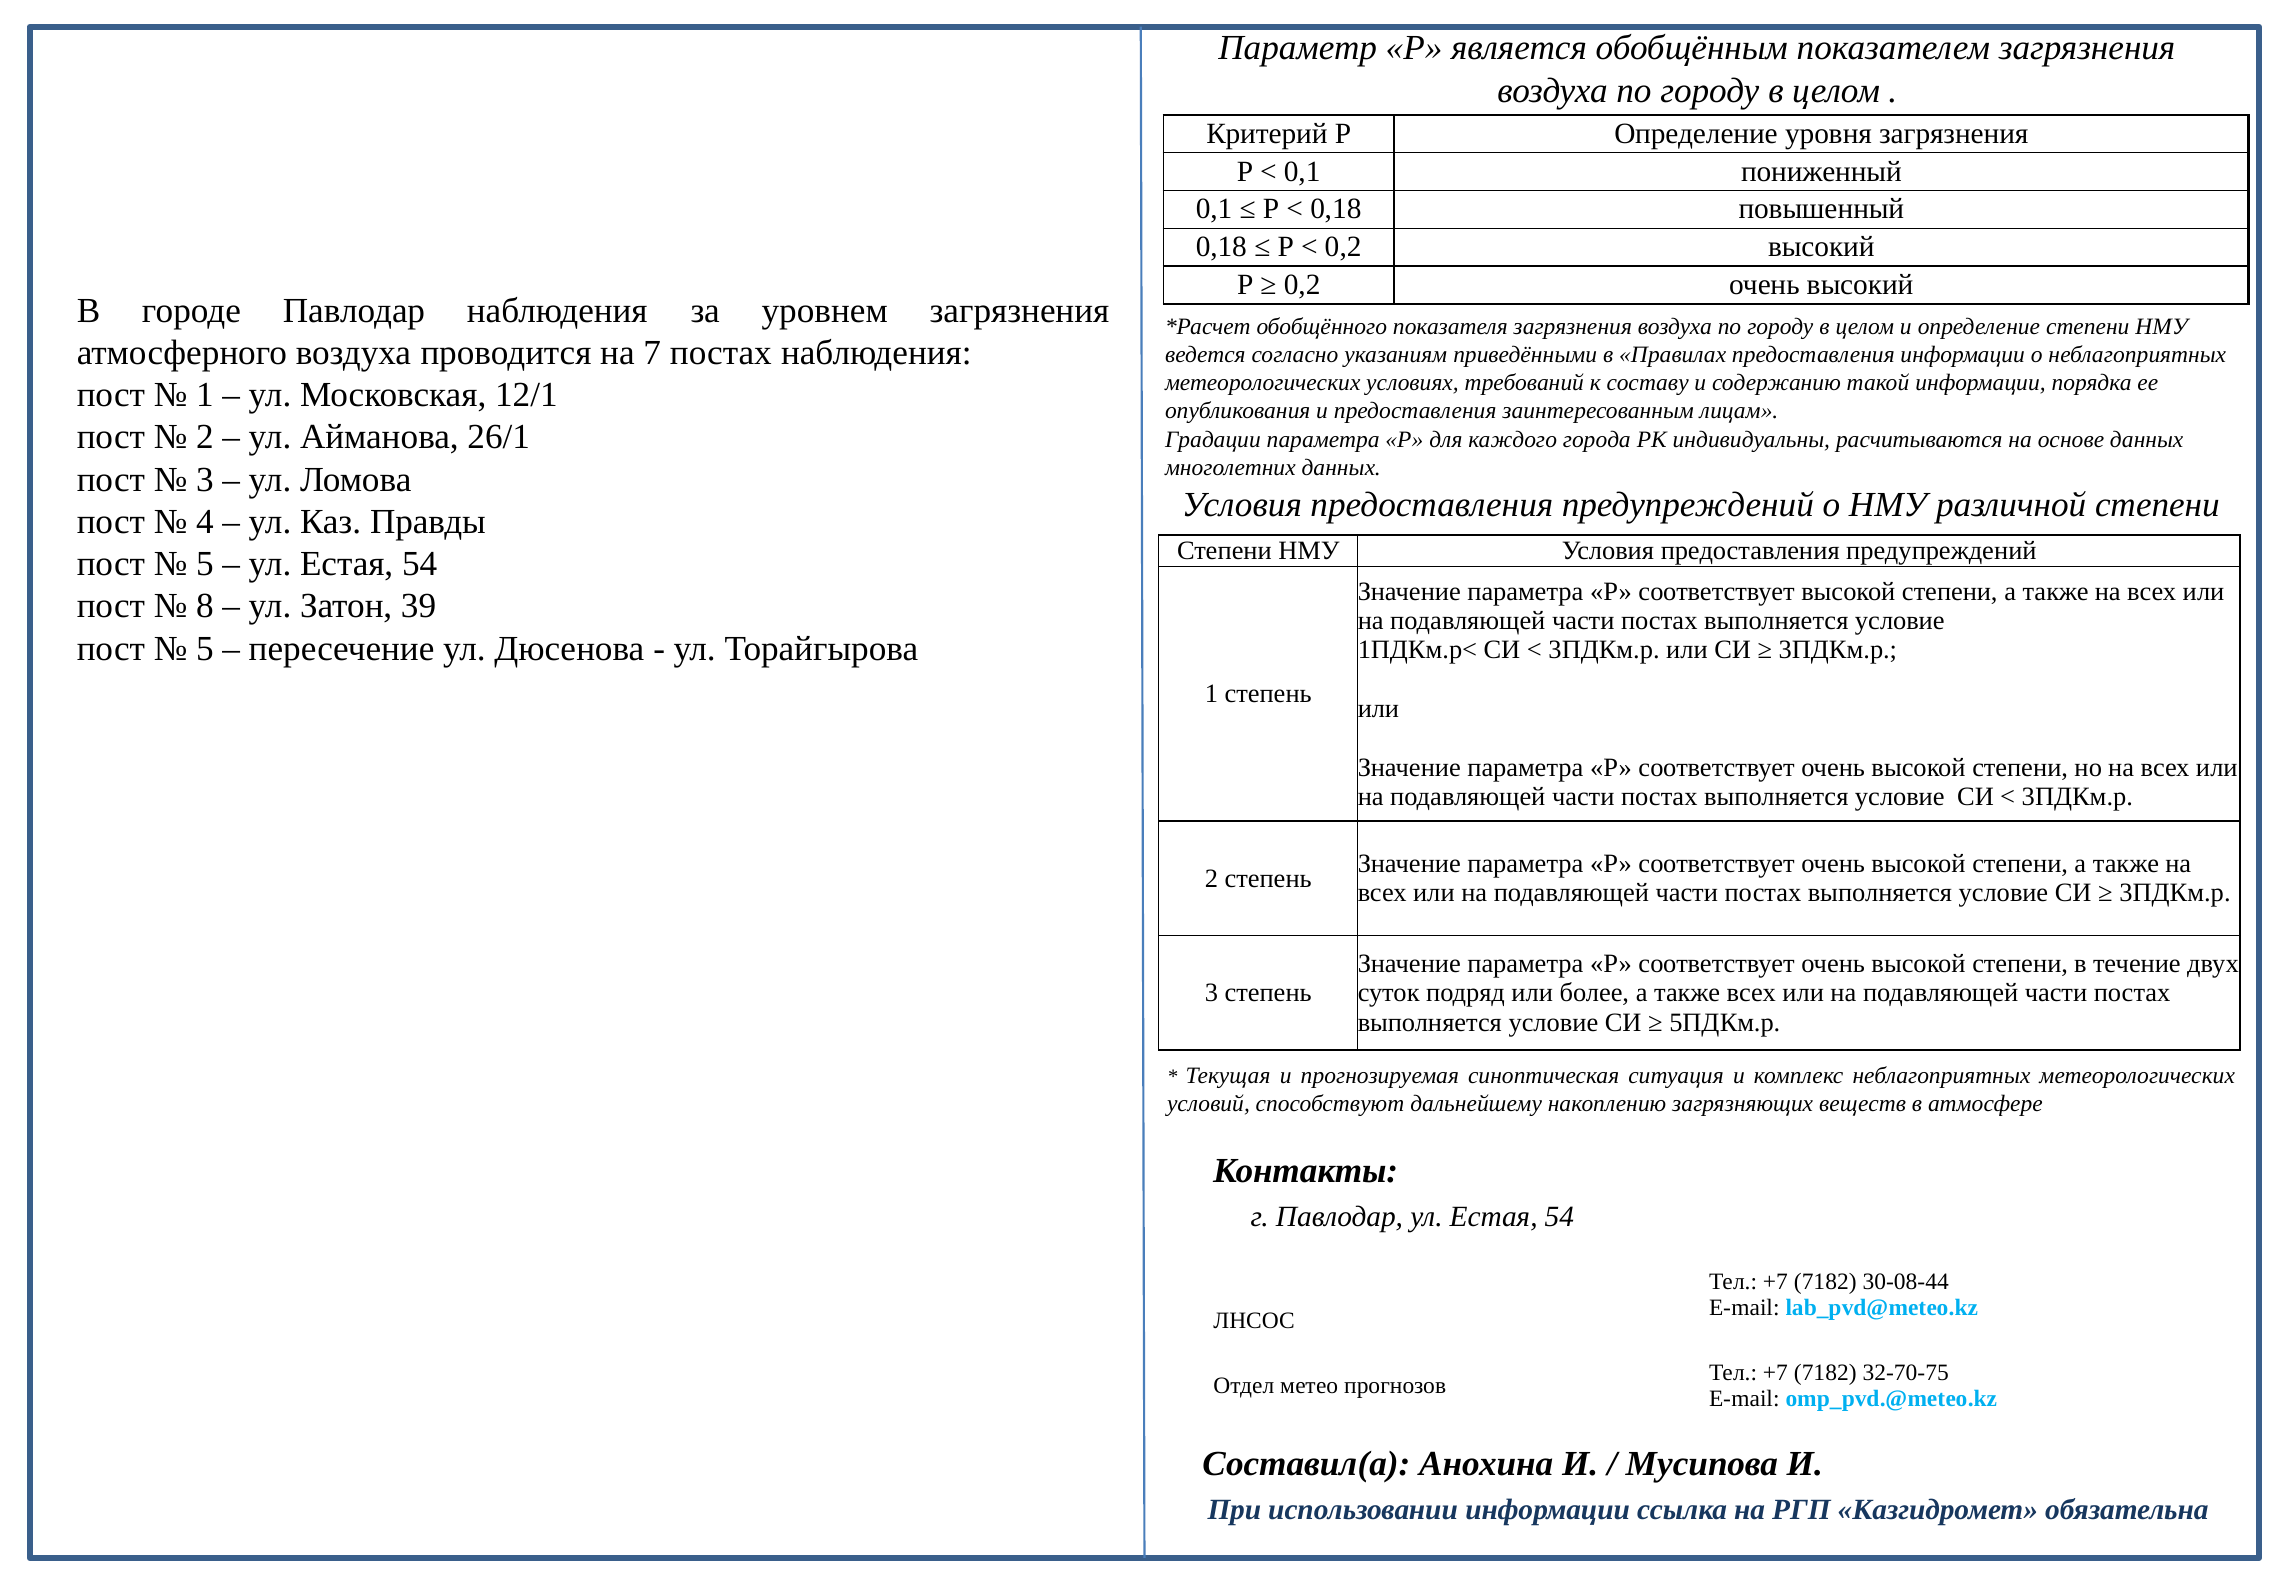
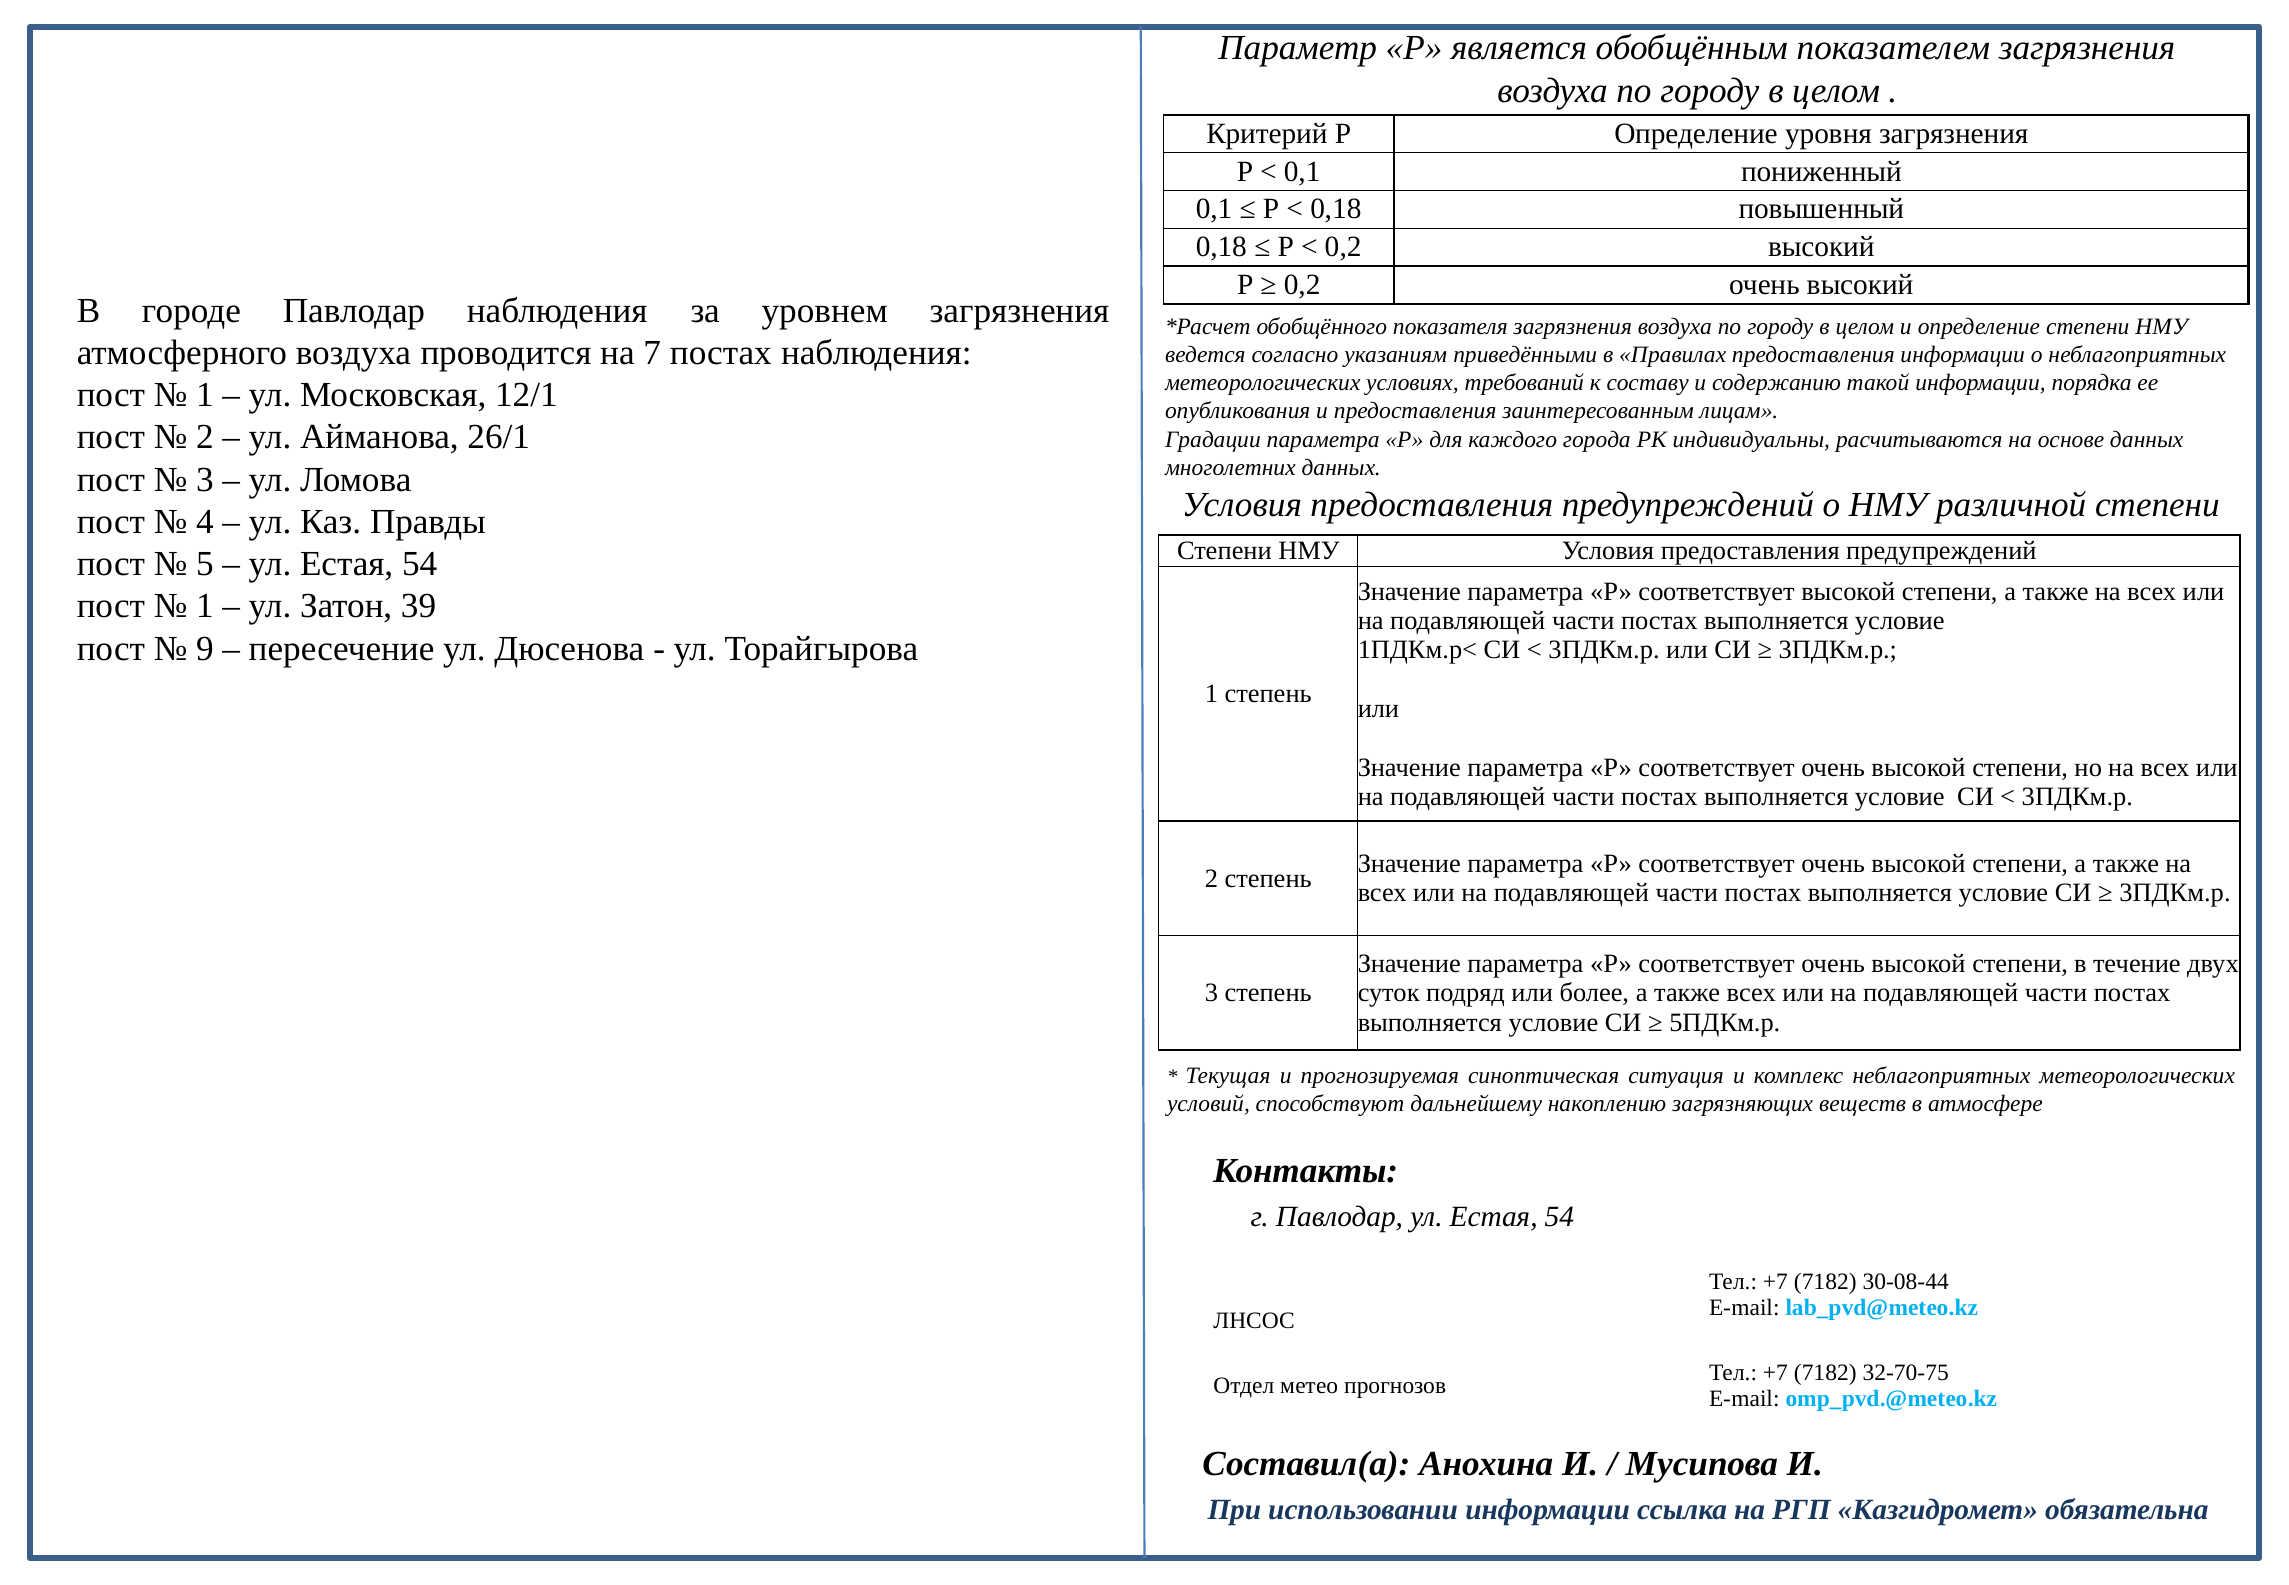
8: 8 -> 1 (205, 606)
5: 5 -> 9 (205, 648)
